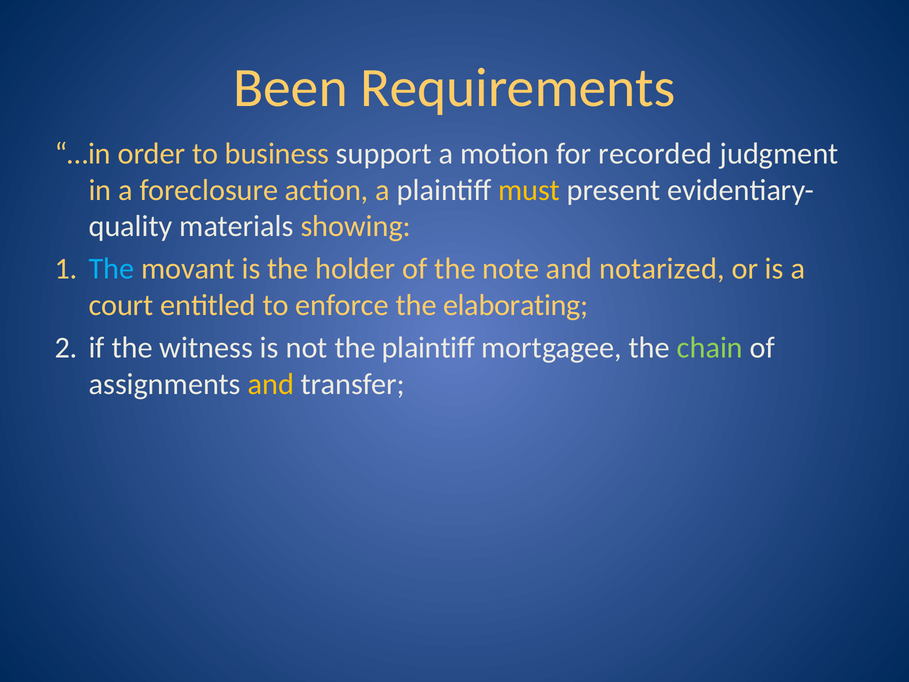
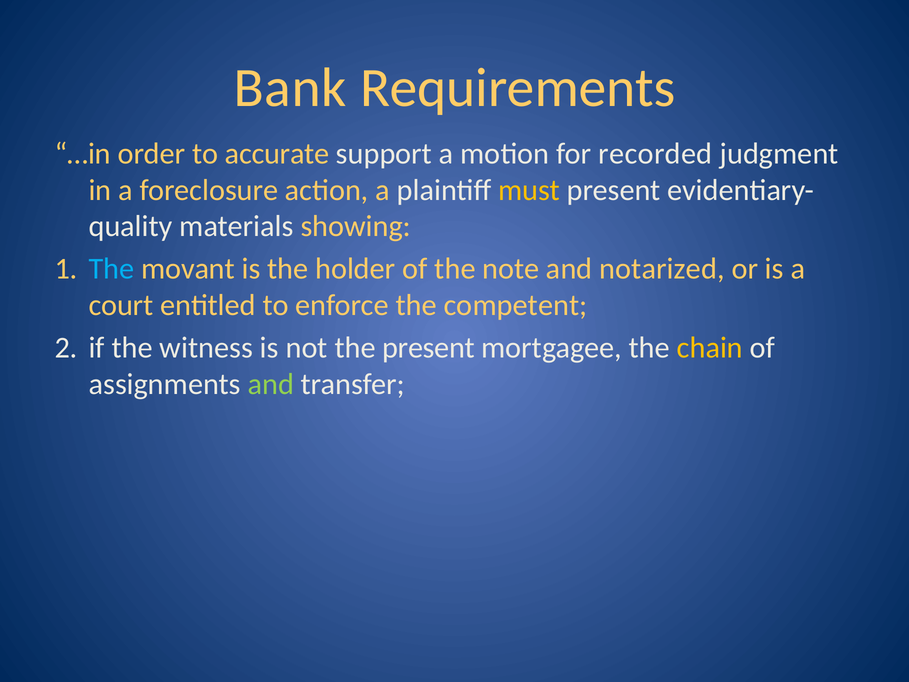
Been: Been -> Bank (290, 88)
business: business -> accurate (277, 154)
elaborating: elaborating -> competent (516, 305)
the plaintiff: plaintiff -> present (429, 348)
chain colour: light green -> yellow (710, 348)
and colour: yellow -> light green (271, 384)
